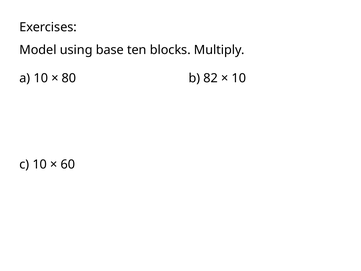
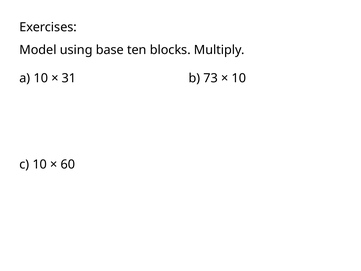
80: 80 -> 31 (69, 78)
82: 82 -> 73 (211, 78)
